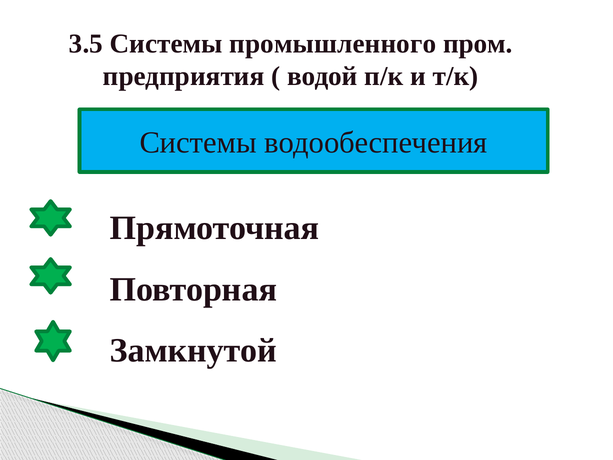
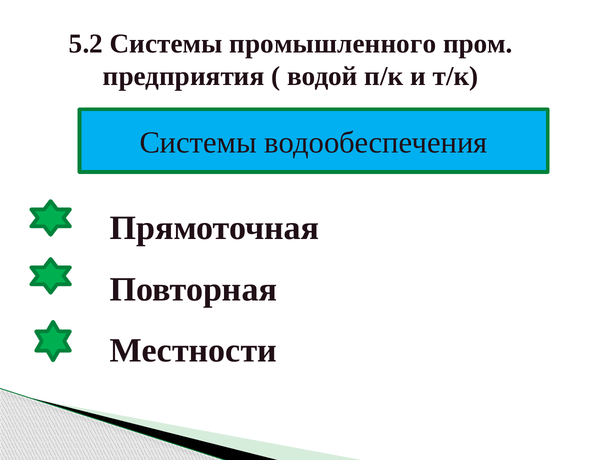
3.5: 3.5 -> 5.2 (86, 44)
Замкнутой: Замкнутой -> Местности (193, 350)
